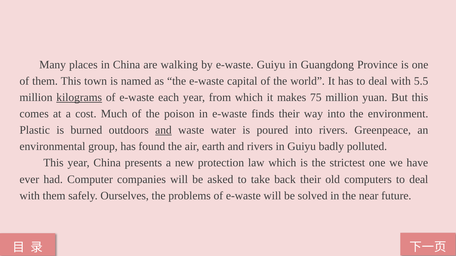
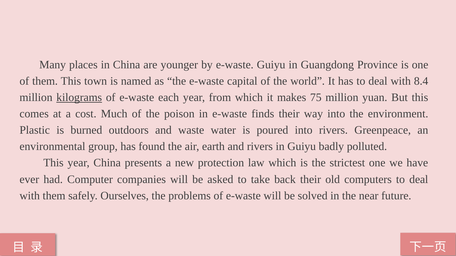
walking: walking -> younger (179, 65)
5.5: 5.5 -> 8.4 (421, 81)
and underline: present -> none (163, 130)
